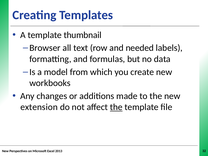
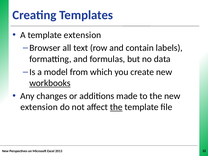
template thumbnail: thumbnail -> extension (82, 35)
needed: needed -> contain (140, 48)
workbooks underline: none -> present (50, 83)
